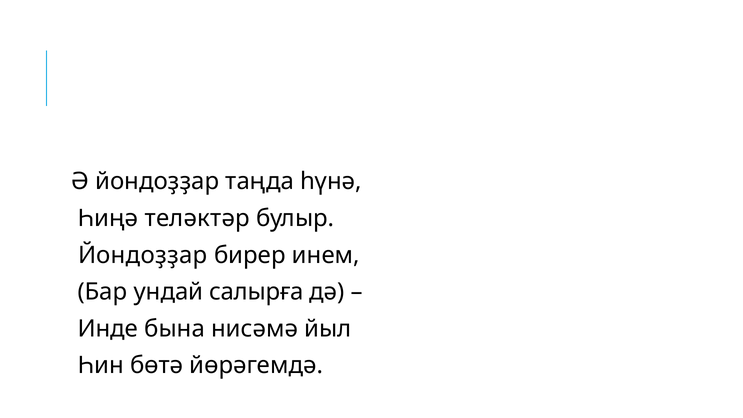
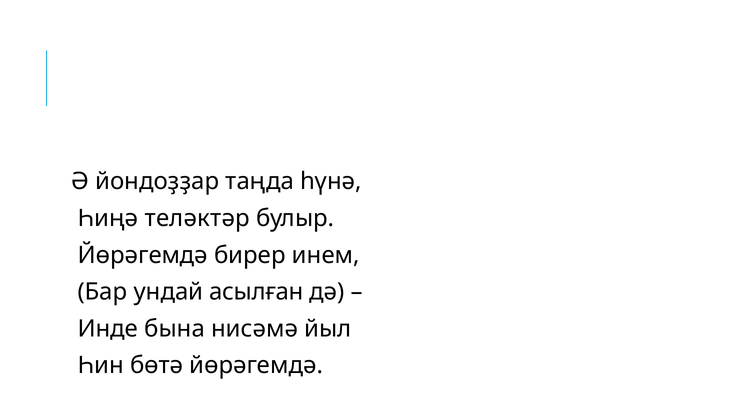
Йондоҙҙар: Йондоҙҙар -> Йөрәгемдә (143, 255)
салырға: салырға -> асылған (256, 292)
